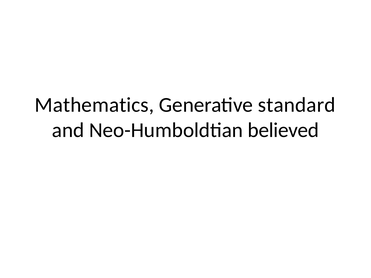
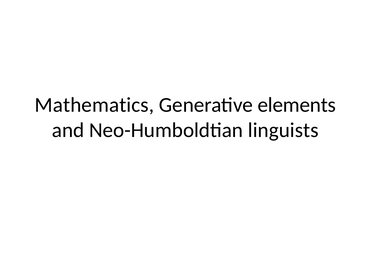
standard: standard -> elements (297, 105)
believed: believed -> linguists (283, 130)
